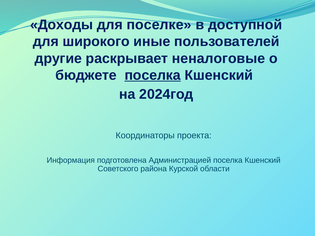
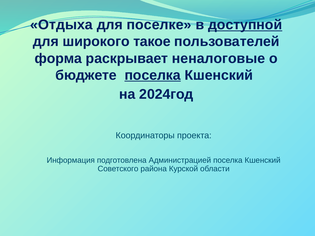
Доходы: Доходы -> Отдыха (61, 25)
доступной underline: none -> present (245, 25)
иные: иные -> такое (152, 42)
другие: другие -> форма (58, 58)
